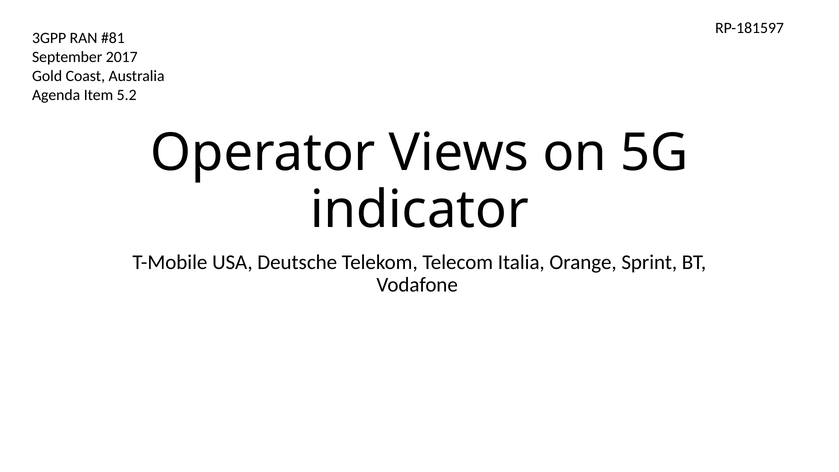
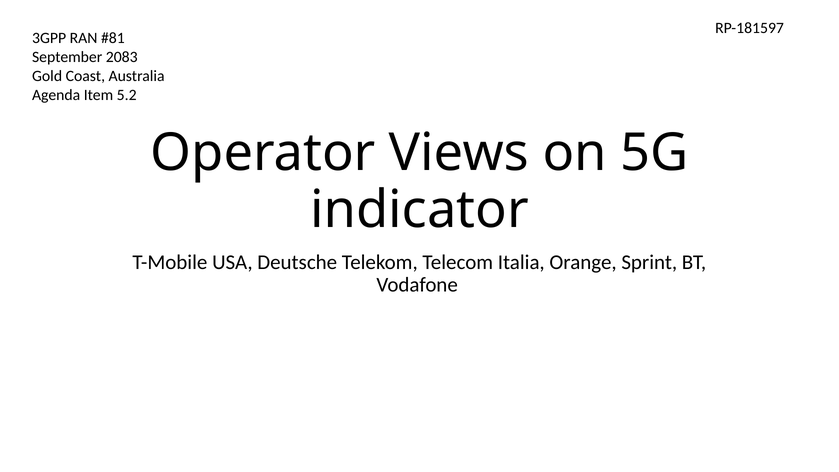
2017: 2017 -> 2083 (122, 57)
